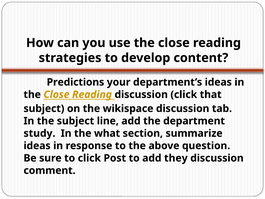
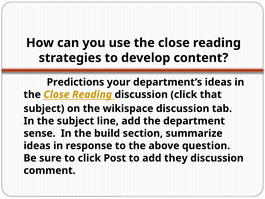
study: study -> sense (40, 133)
what: what -> build (107, 133)
